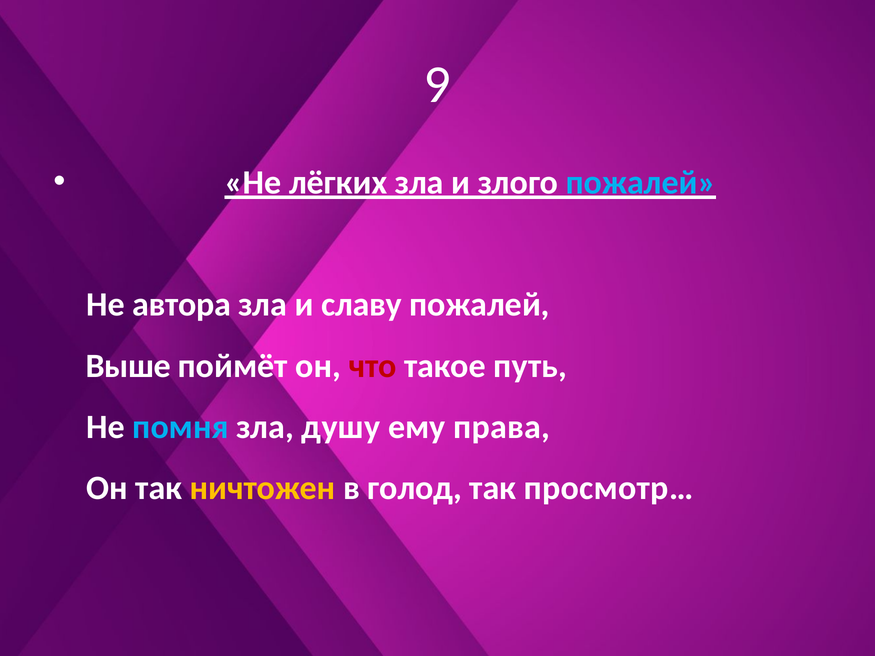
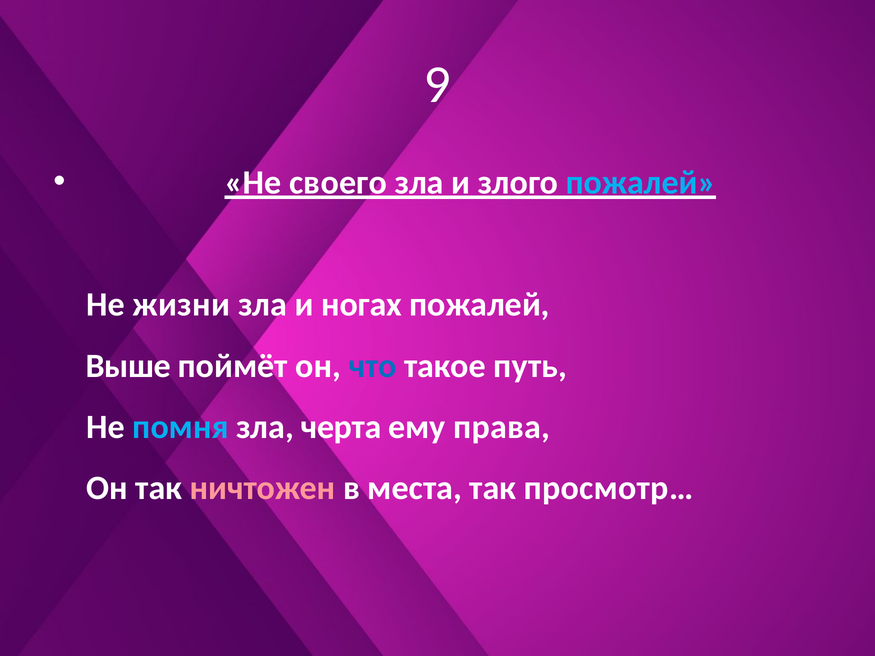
лёгких: лёгких -> своего (338, 183)
автора: автора -> жизни (181, 305)
славу: славу -> ногах (362, 305)
что colour: red -> blue (373, 366)
душу: душу -> черта (341, 427)
ничтожен colour: yellow -> pink (263, 488)
голод: голод -> места (415, 488)
